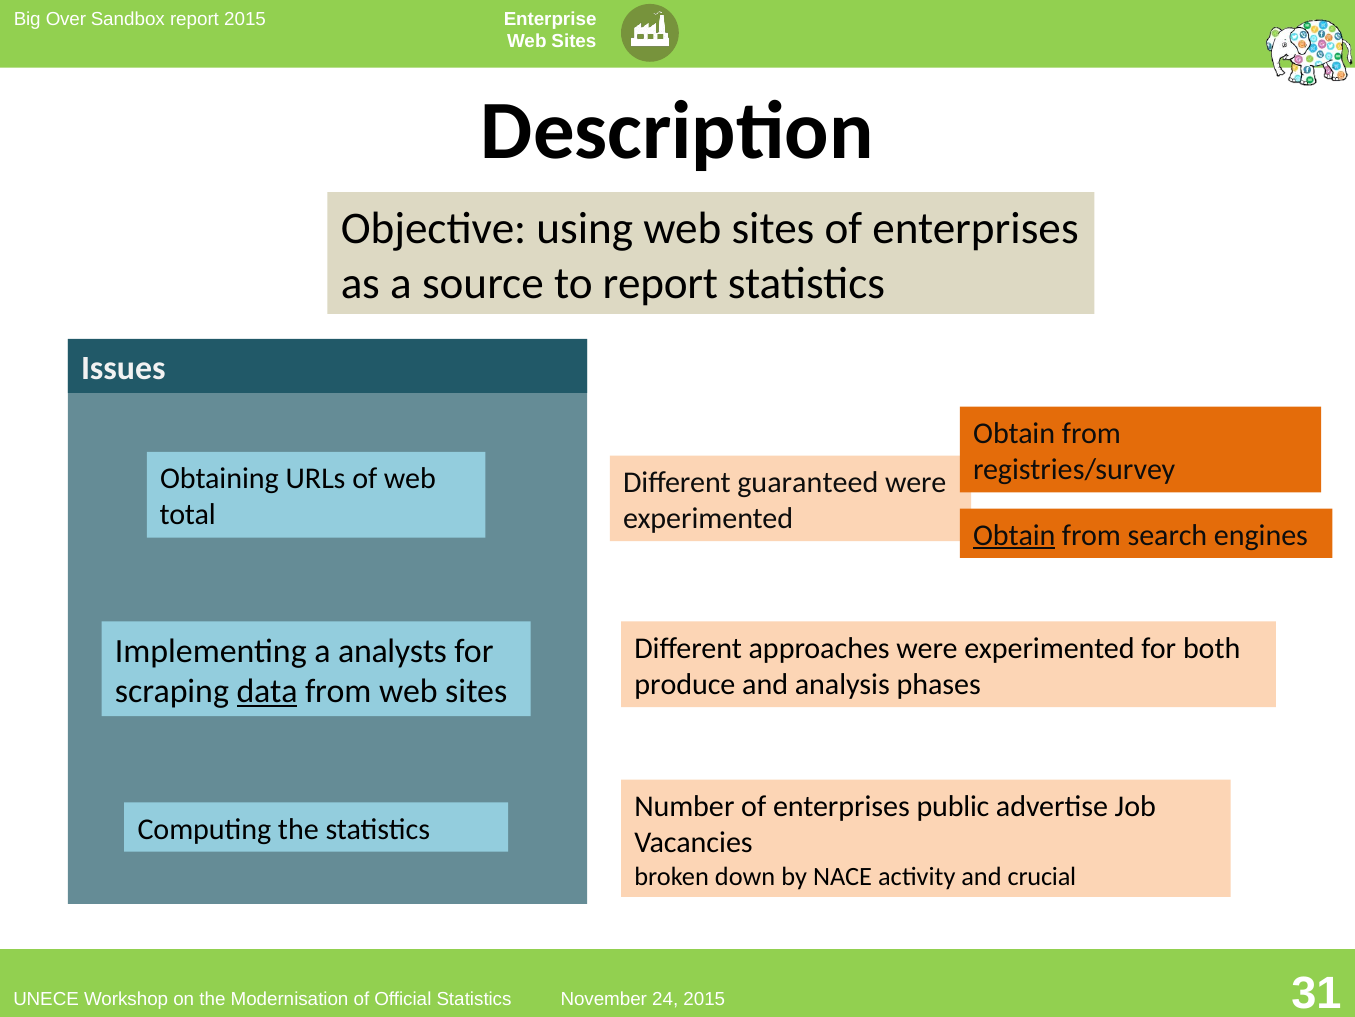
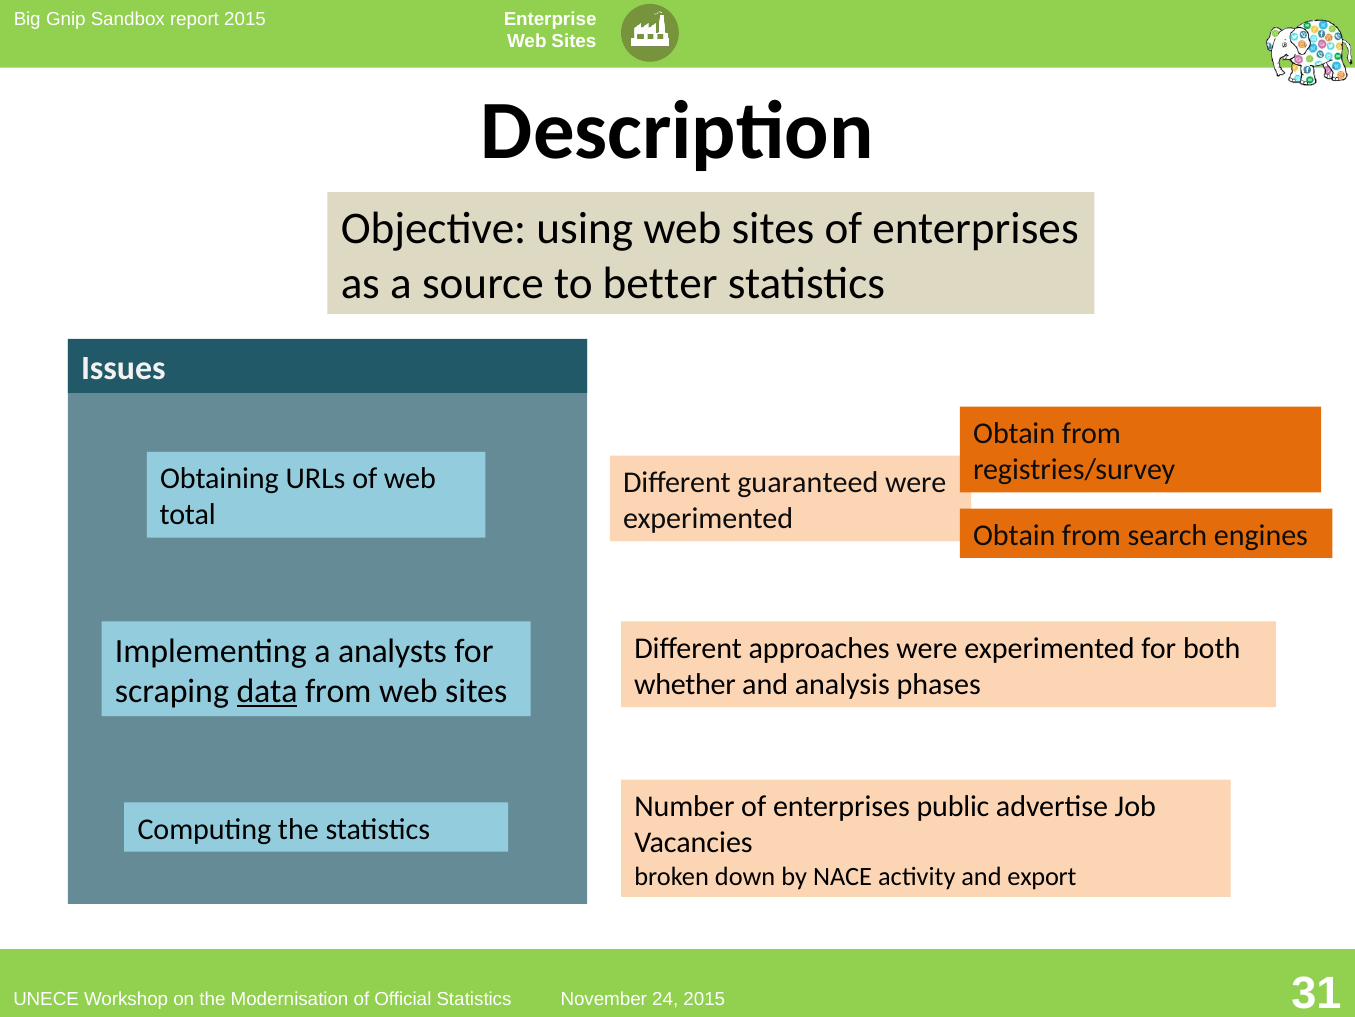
Over: Over -> Gnip (66, 19)
to report: report -> better (660, 283)
Obtain underline: present -> none (1014, 535)
produce: produce -> whether (685, 684)
crucial: crucial -> export (1042, 876)
